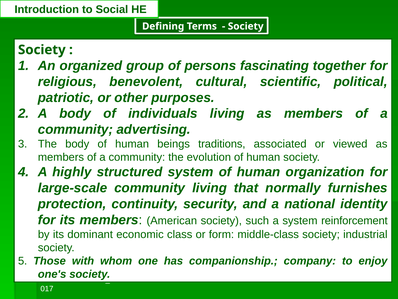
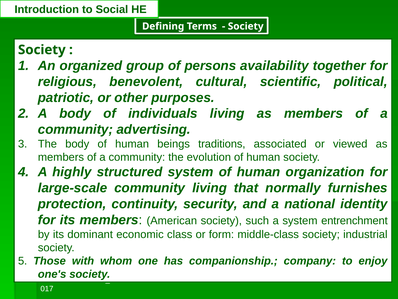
fascinating: fascinating -> availability (274, 66)
reinforcement: reinforcement -> entrenchment (354, 220)
